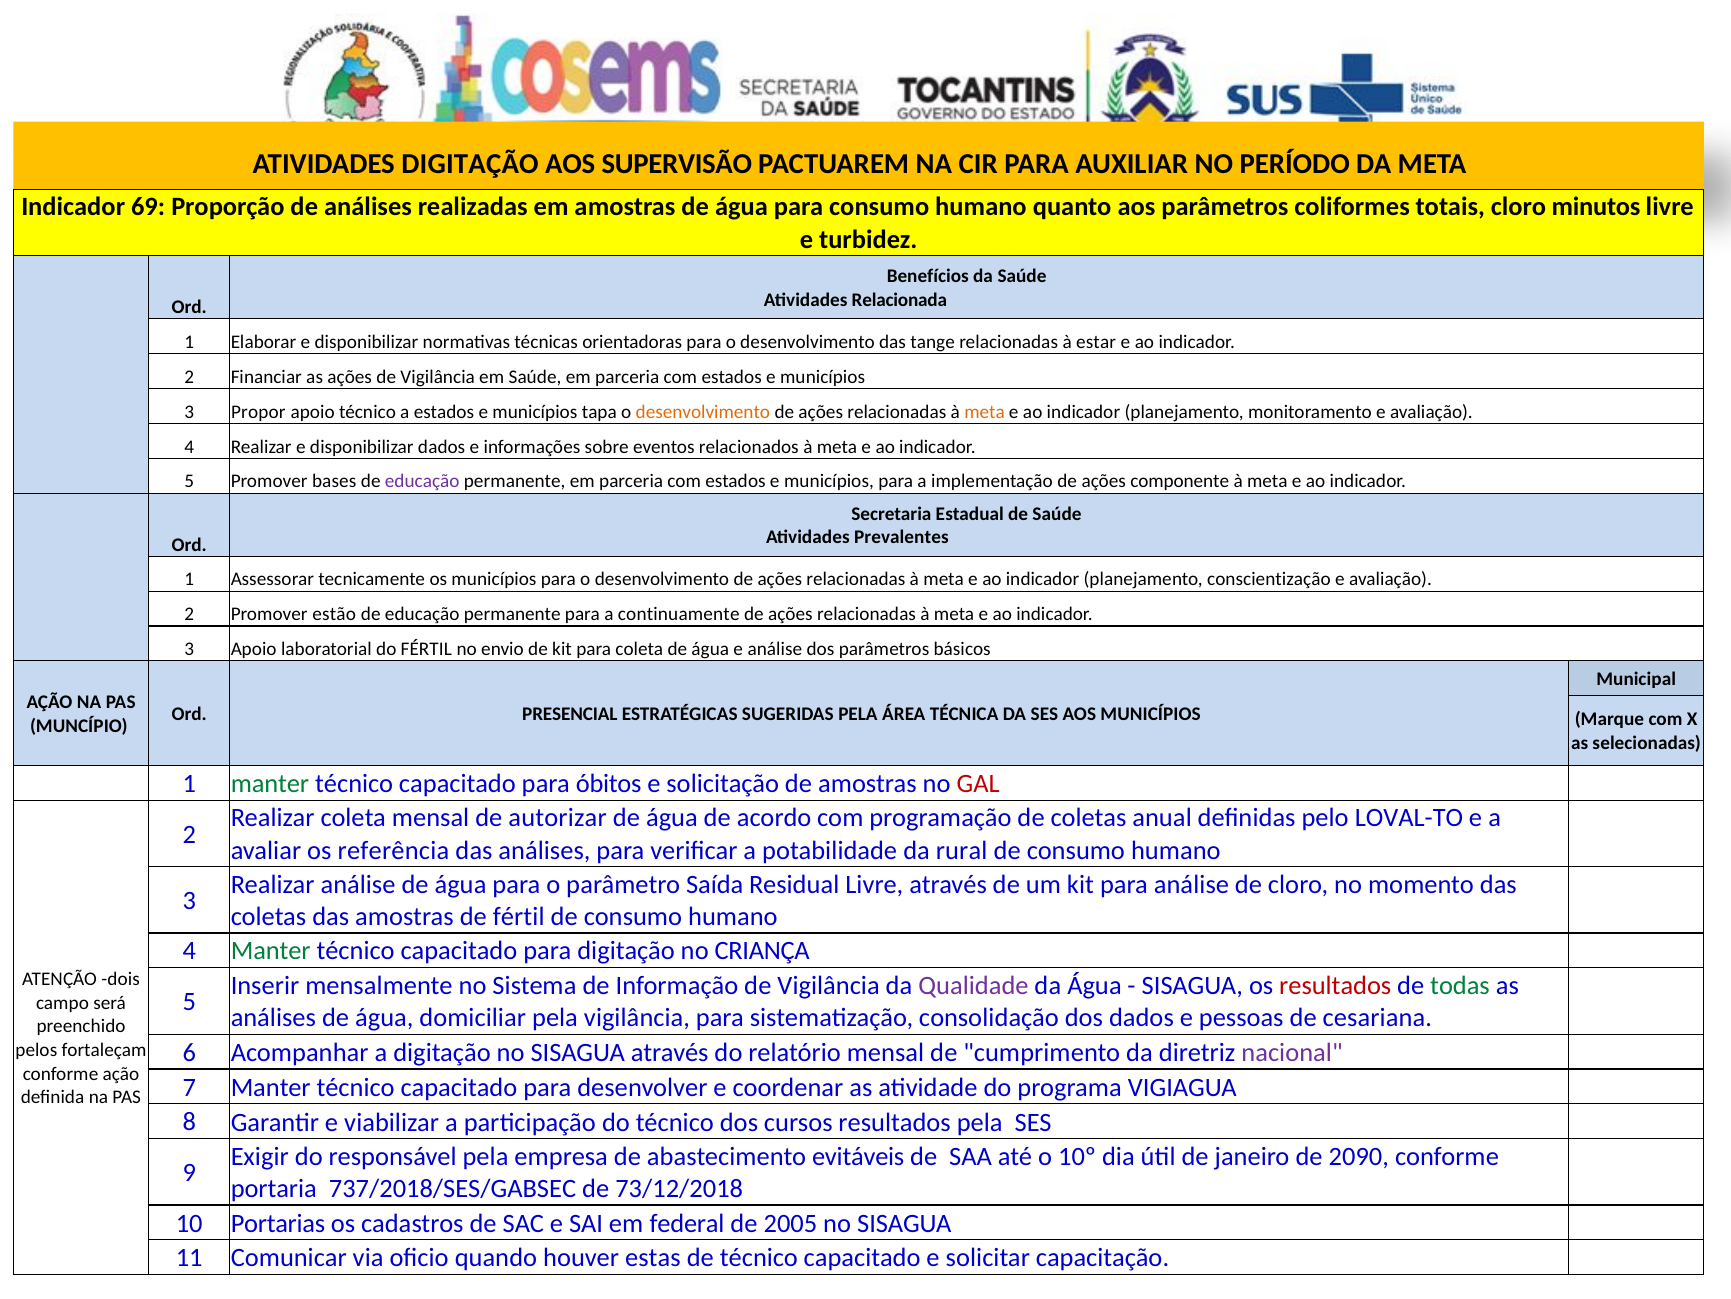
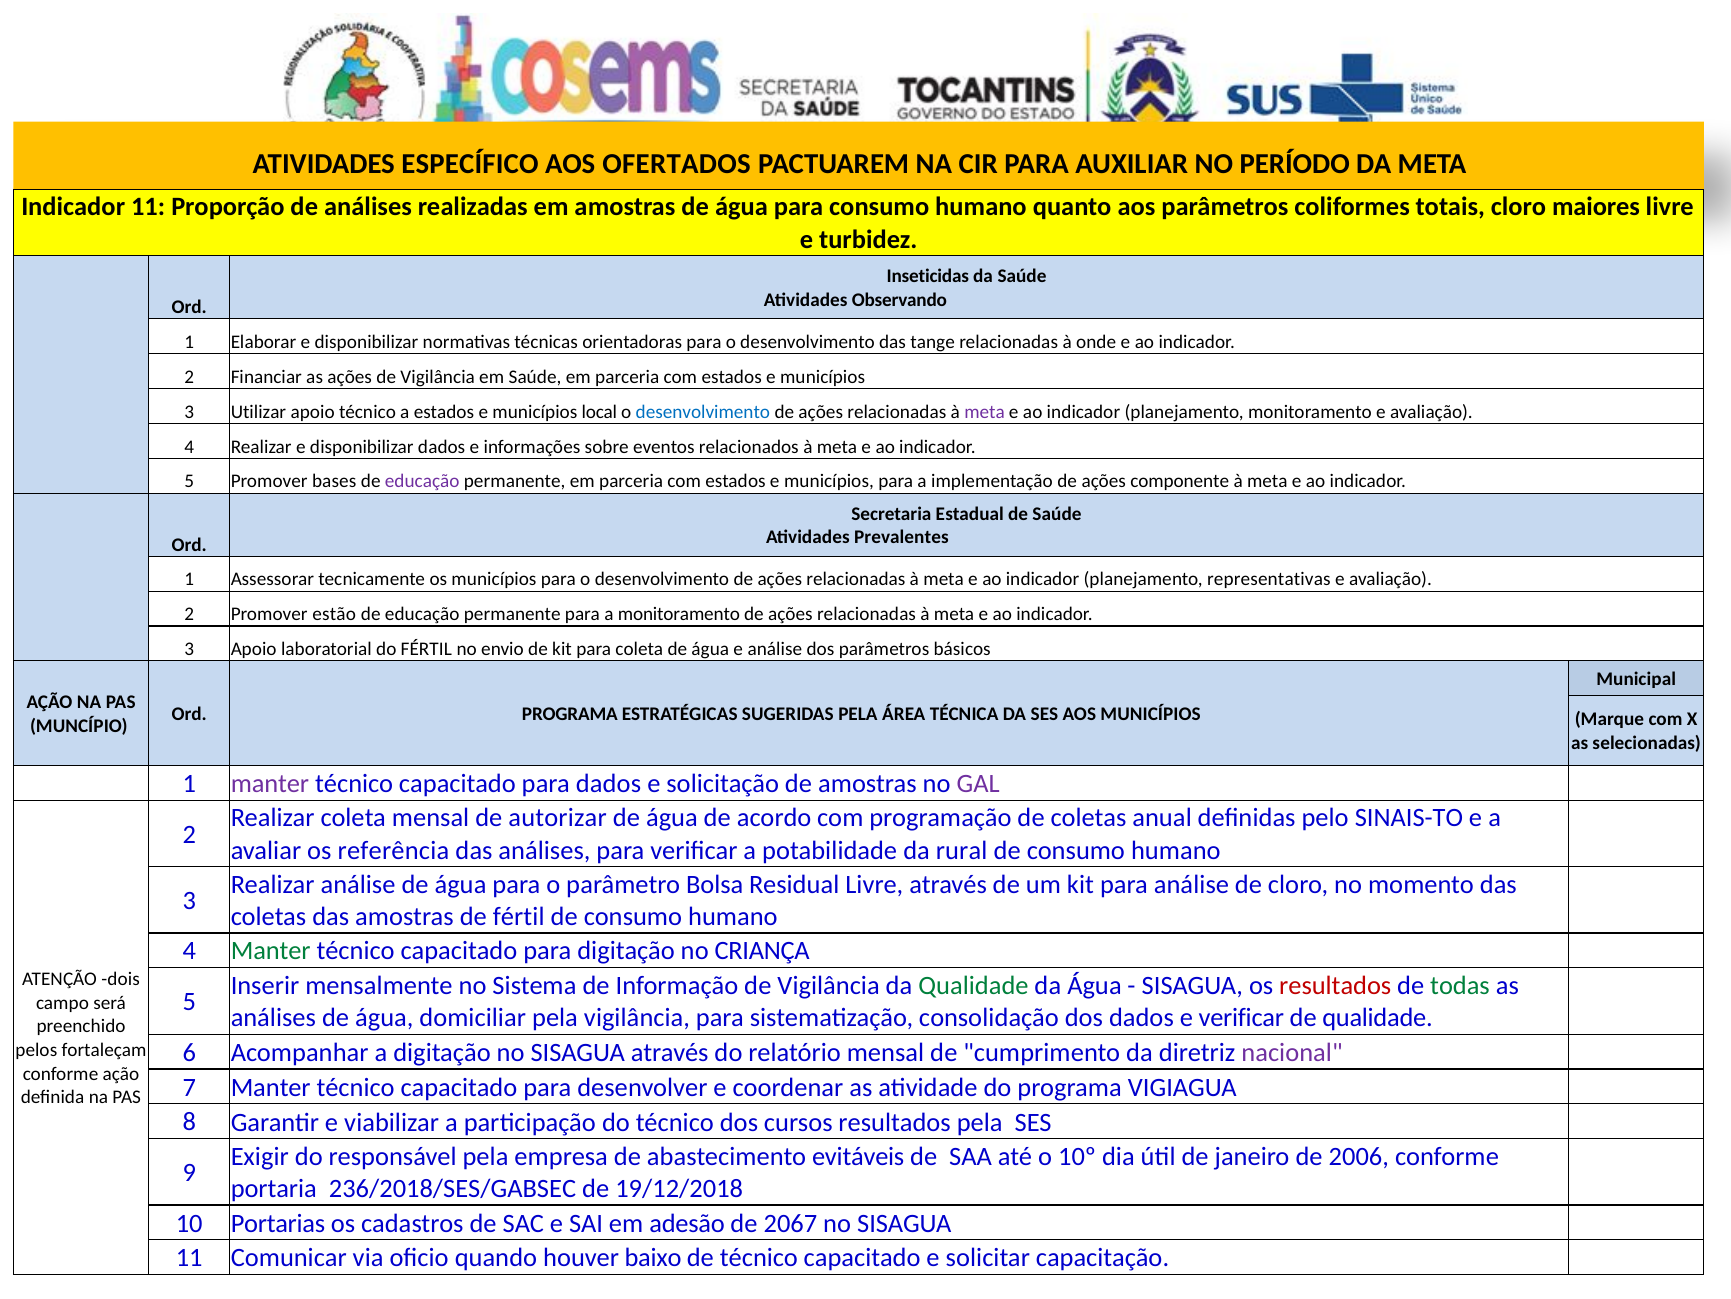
ATIVIDADES DIGITAÇÃO: DIGITAÇÃO -> ESPECÍFICO (470, 164)
SUPERVISÃO: SUPERVISÃO -> OFERTADOS (677, 164)
Indicador 69: 69 -> 11 (148, 207)
minutos: minutos -> maiores (1596, 207)
Benefícios: Benefícios -> Inseticidas (928, 276)
Relacionada: Relacionada -> Observando (899, 300)
estar: estar -> onde (1096, 342)
Propor: Propor -> Utilizar (258, 412)
tapa: tapa -> local (599, 412)
desenvolvimento colour: orange -> blue (703, 412)
meta colour: orange -> purple (985, 412)
conscientização: conscientização -> representativas (1269, 579)
a continuamente: continuamente -> monitoramento (679, 614)
Ord PRESENCIAL: PRESENCIAL -> PROGRAMA (570, 713)
manter colour: green -> purple (270, 783)
para óbitos: óbitos -> dados (608, 783)
GAL colour: red -> purple (978, 783)
LOVAL-TO: LOVAL-TO -> SINAIS-TO (1409, 817)
Saída: Saída -> Bolsa (715, 884)
Qualidade colour: purple -> green (974, 985)
e pessoas: pessoas -> verificar (1241, 1018)
de cesariana: cesariana -> qualidade (1377, 1018)
2090: 2090 -> 2006 (1359, 1156)
737/2018/SES/GABSEC: 737/2018/SES/GABSEC -> 236/2018/SES/GABSEC (453, 1188)
73/12/2018: 73/12/2018 -> 19/12/2018 (679, 1188)
federal: federal -> adesão (687, 1223)
2005: 2005 -> 2067 (790, 1223)
estas: estas -> baixo (653, 1257)
